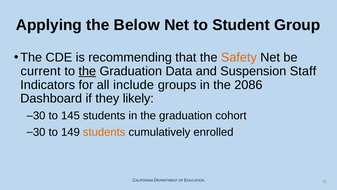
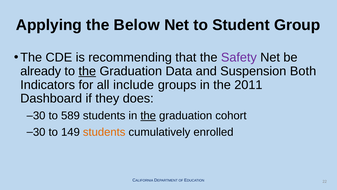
Safety colour: orange -> purple (239, 57)
current: current -> already (41, 71)
Staff: Staff -> Both (303, 71)
2086: 2086 -> 2011 (248, 85)
likely: likely -> does (138, 98)
145: 145 -> 589 (70, 115)
the underline: none -> present (148, 115)
